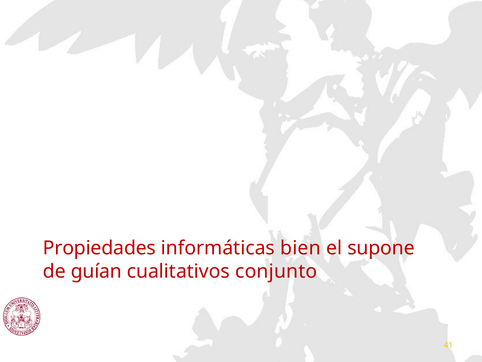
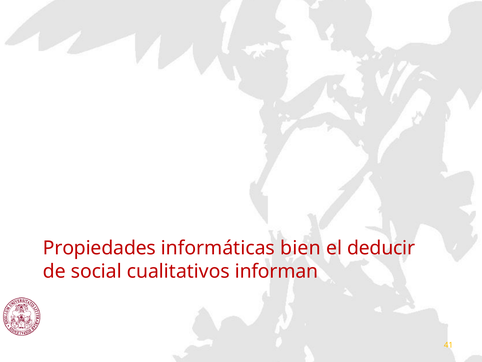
supone: supone -> deducir (381, 248)
guían: guían -> social (96, 271)
conjunto: conjunto -> informan (276, 271)
